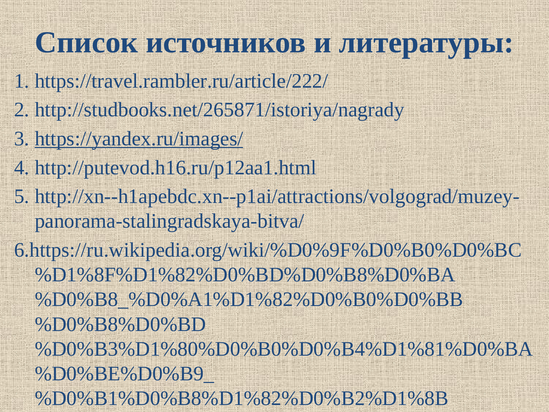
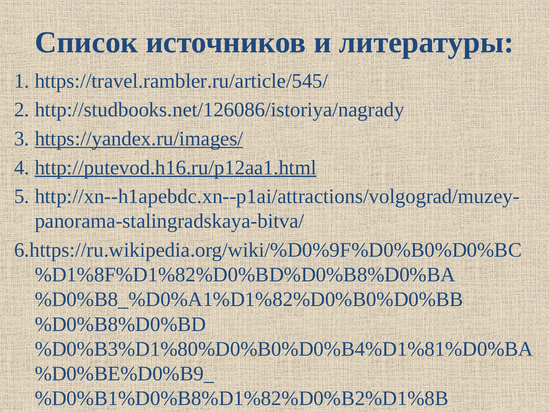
https://travel.rambler.ru/article/222/: https://travel.rambler.ru/article/222/ -> https://travel.rambler.ru/article/545/ (181, 81)
http://studbooks.net/265871/istoriya/nagrady: http://studbooks.net/265871/istoriya/nagrady -> http://studbooks.net/126086/istoriya/nagrady (220, 110)
http://putevod.h16.ru/p12aa1.html underline: none -> present (176, 167)
